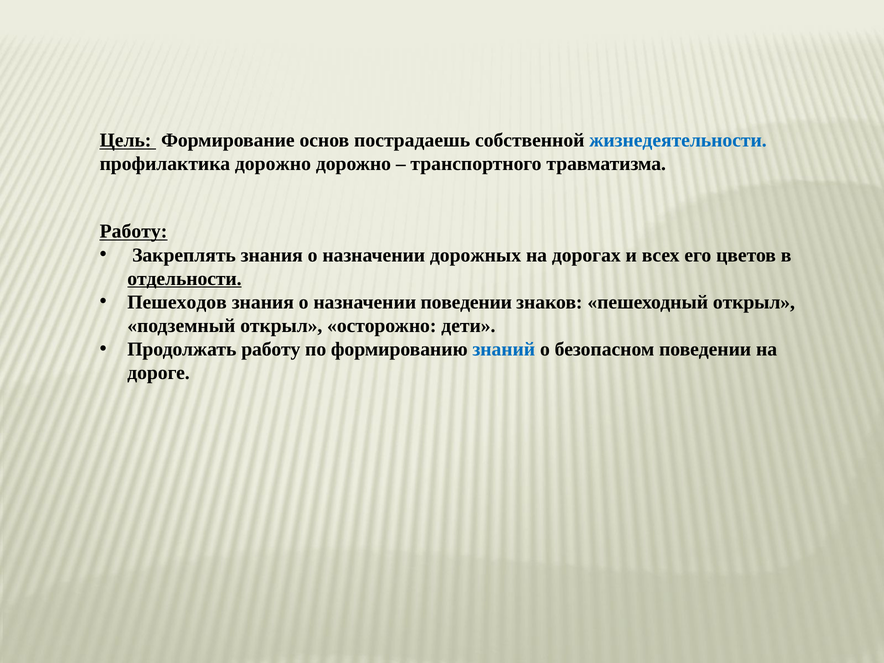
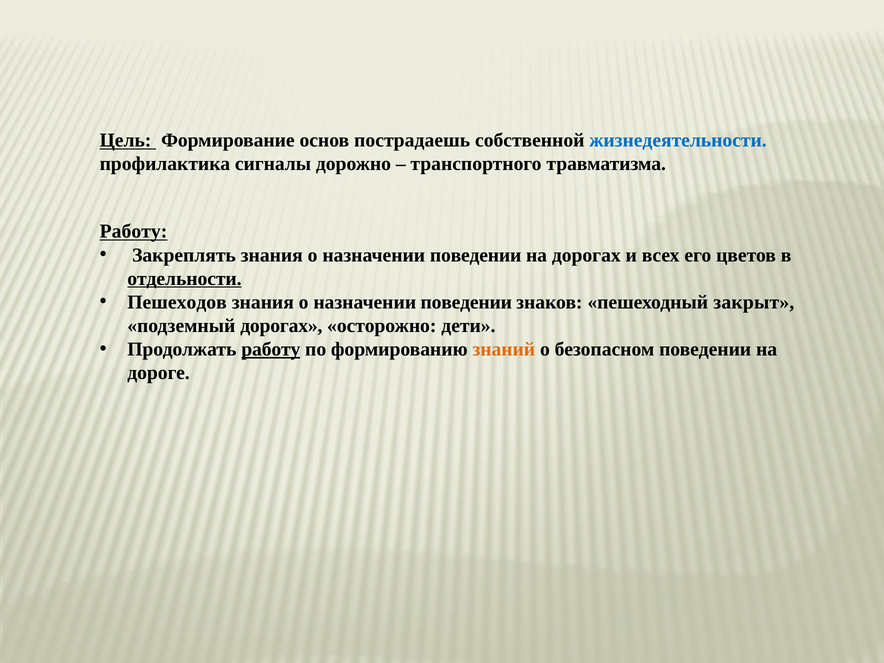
профилактика дорожно: дорожно -> сигналы (273, 164)
дорожных: дорожных -> поведении (476, 255)
пешеходный открыл: открыл -> закрыт (754, 302)
подземный открыл: открыл -> дорогах (281, 326)
работу underline: none -> present (271, 349)
знаний colour: blue -> orange (504, 349)
